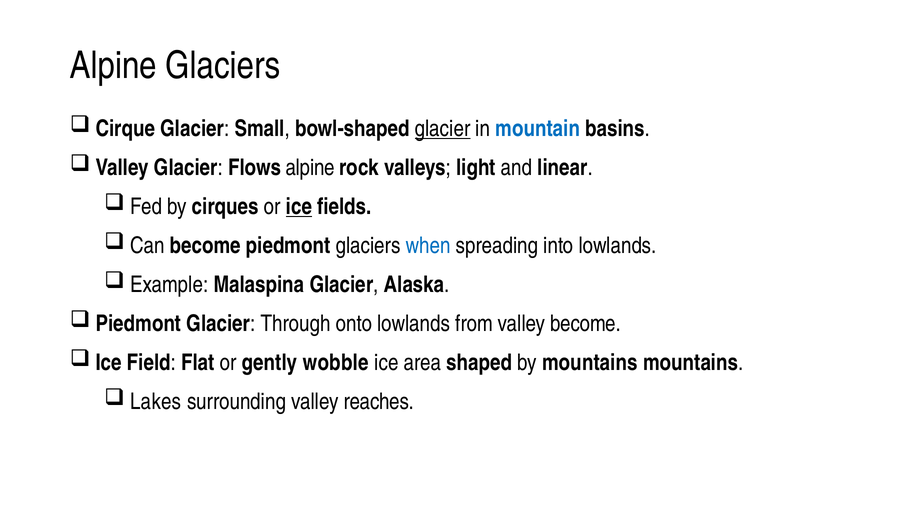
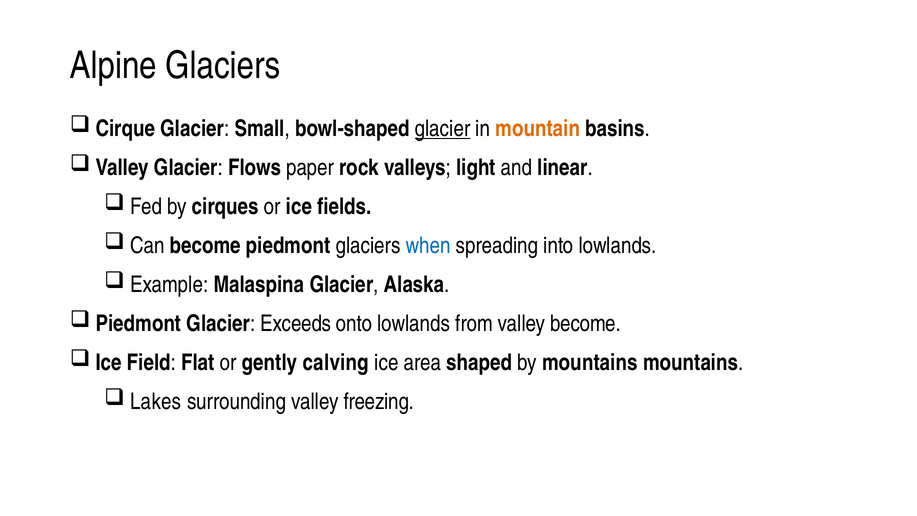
mountain colour: blue -> orange (538, 129)
Flows alpine: alpine -> paper (310, 168)
ice underline: present -> none (299, 207)
Through: Through -> Exceeds (296, 323)
wobble: wobble -> calving (336, 362)
reaches: reaches -> freezing (379, 401)
